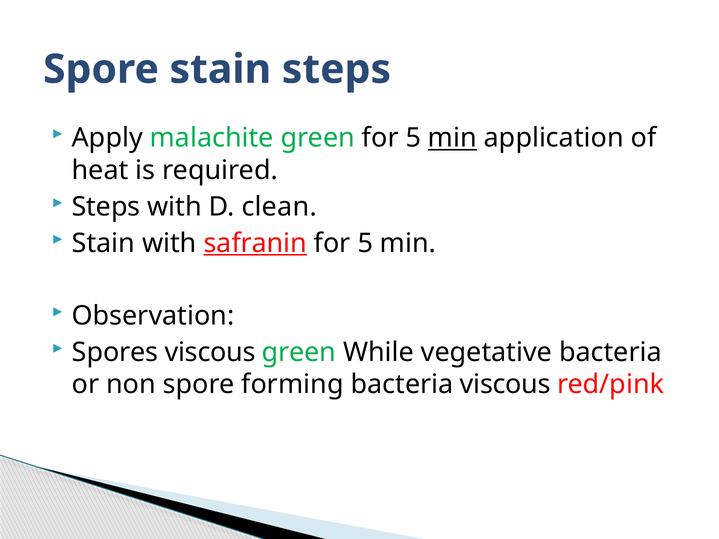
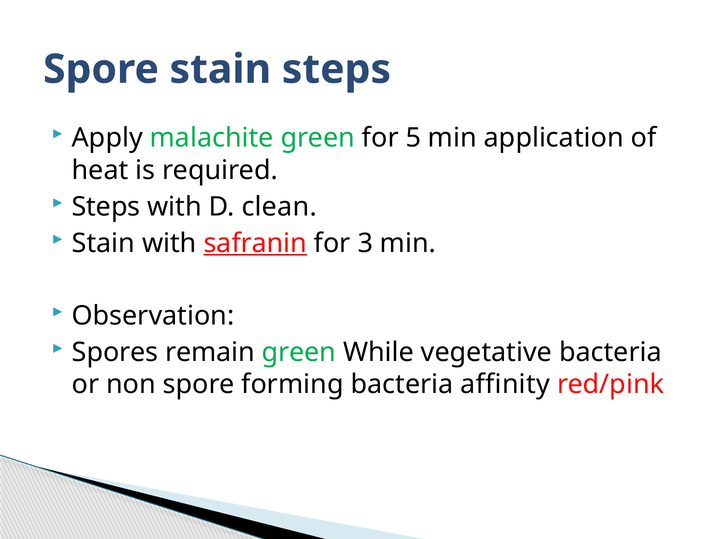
min underline: present -> none (452, 138)
5: 5 -> 3 (365, 243)
Spores viscous: viscous -> remain (210, 352)
bacteria viscous: viscous -> affinity (505, 385)
